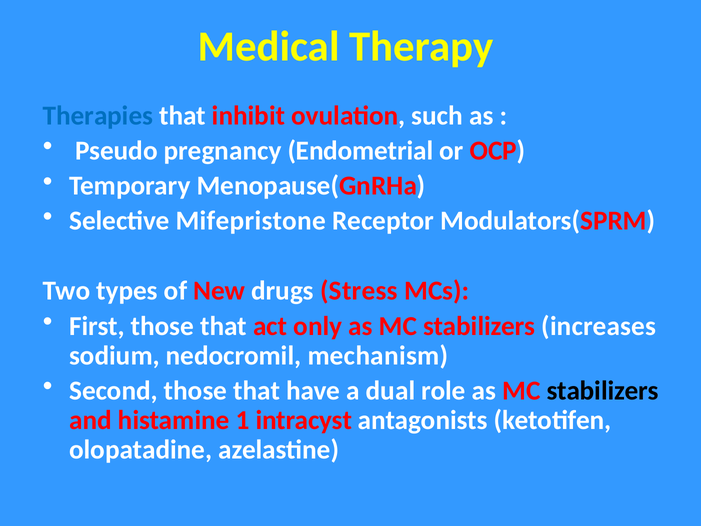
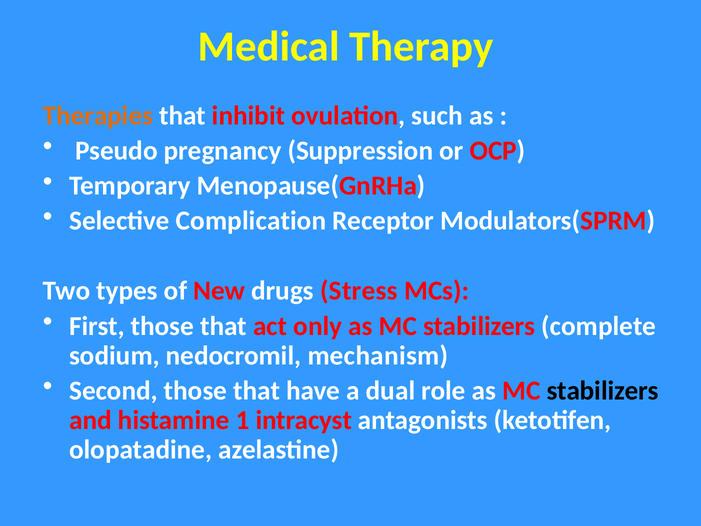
Therapies colour: blue -> orange (98, 116)
Endometrial: Endometrial -> Suppression (360, 151)
Mifepristone: Mifepristone -> Complication (251, 221)
increases: increases -> complete (599, 326)
